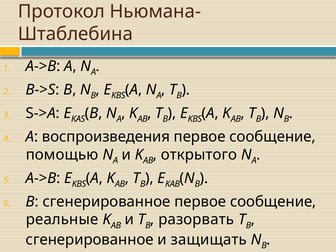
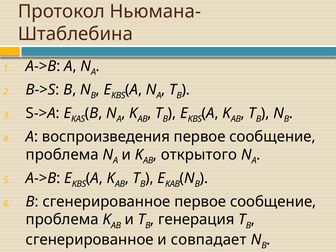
помощью: помощью -> проблема (62, 155)
реальные: реальные -> проблема (62, 220)
разорвать: разорвать -> генерация (196, 220)
защищать: защищать -> совпадает (209, 240)
